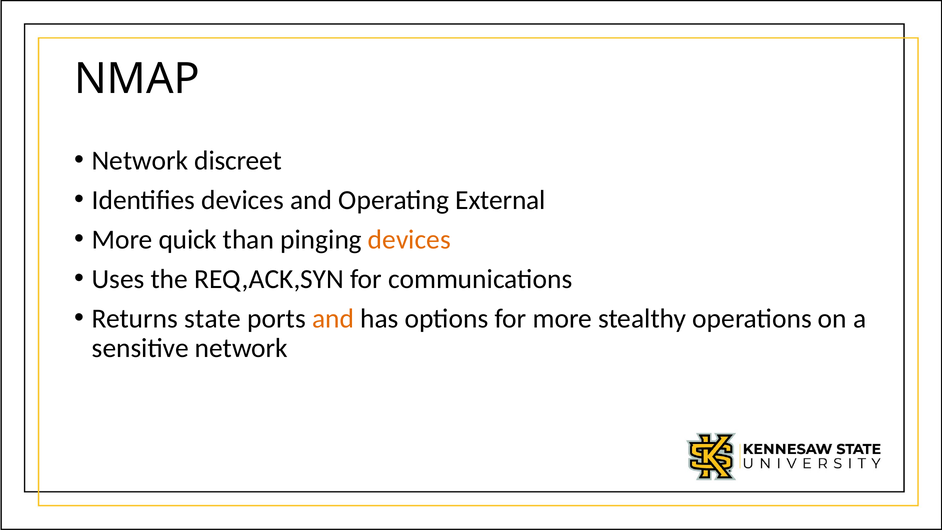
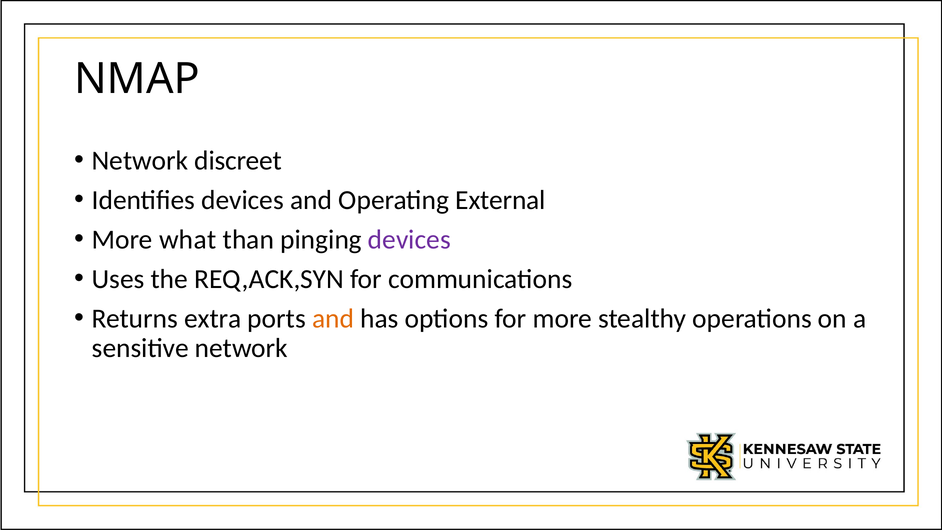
quick: quick -> what (188, 239)
devices colour: orange -> purple (409, 239)
state: state -> extra (213, 318)
